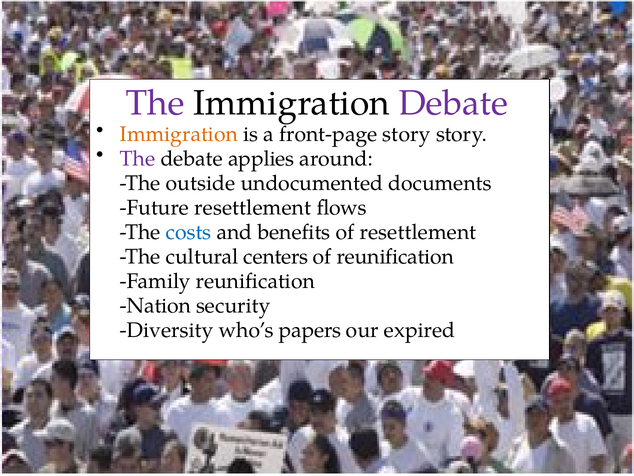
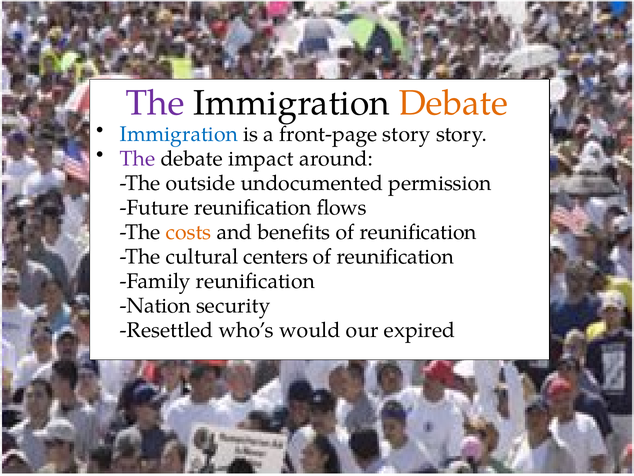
Debate colour: purple -> orange (453, 103)
Immigration colour: orange -> blue (179, 134)
applies: applies -> impact (261, 158)
documents: documents -> permission (440, 183)
Future resettlement: resettlement -> reunification (253, 207)
costs colour: blue -> orange (189, 232)
benefits of resettlement: resettlement -> reunification (418, 232)
Diversity: Diversity -> Resettled (167, 330)
papers: papers -> would (310, 330)
